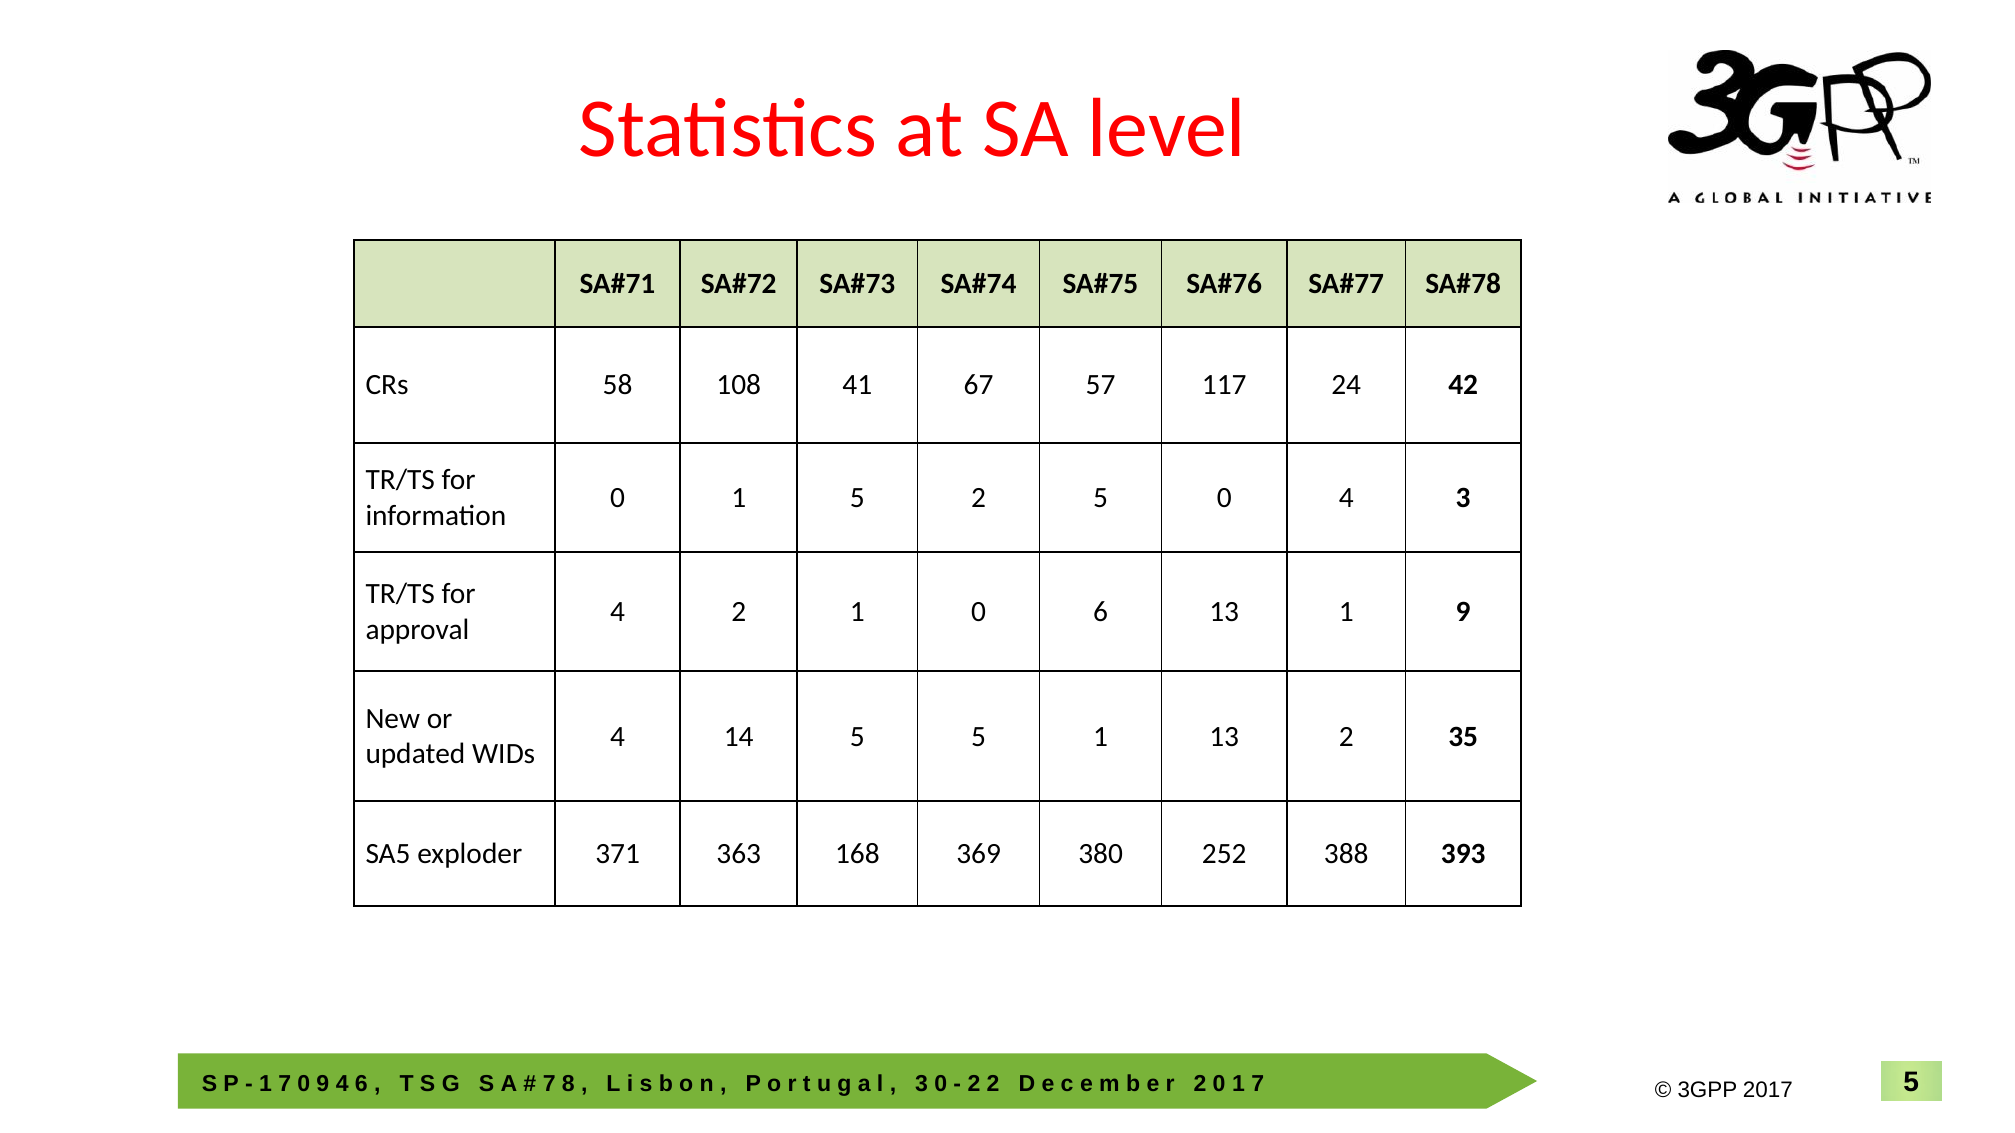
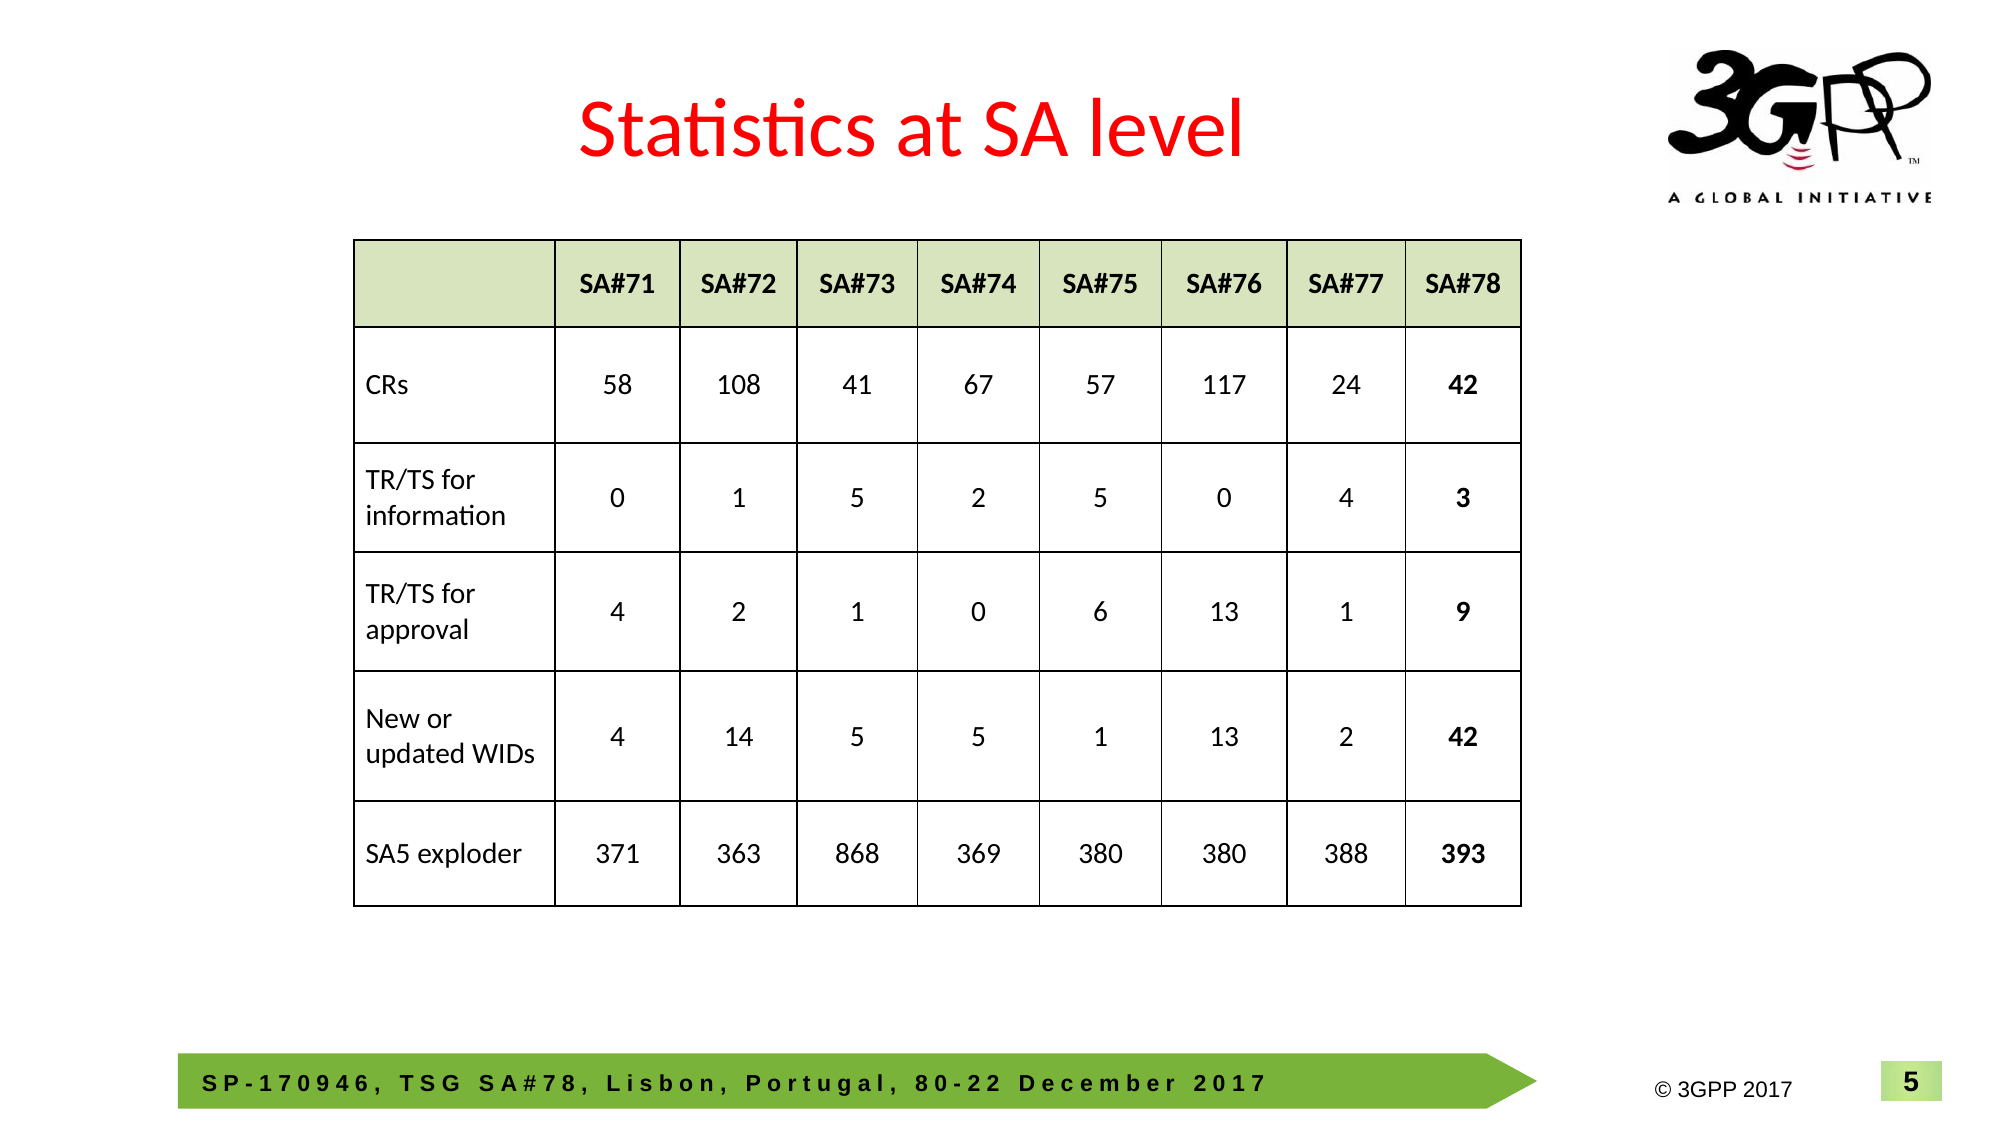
2 35: 35 -> 42 (1463, 737)
168: 168 -> 868 (857, 854)
380 252: 252 -> 380 (1224, 854)
3: 3 -> 8 (922, 1084)
